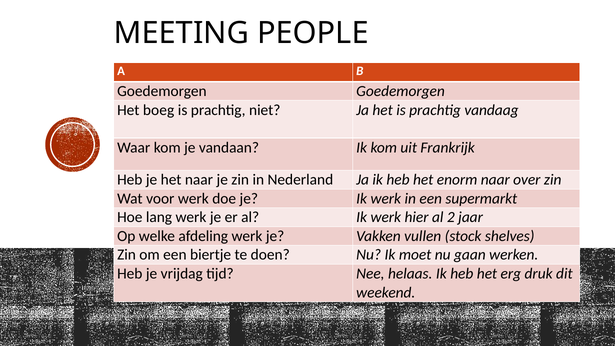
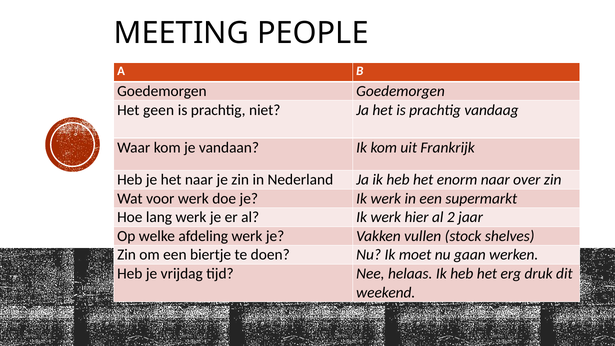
boeg: boeg -> geen (159, 110)
